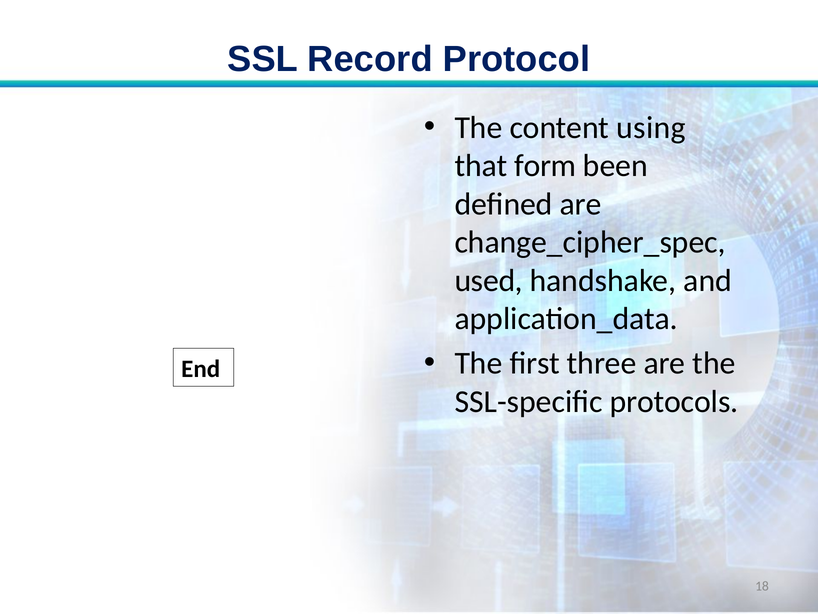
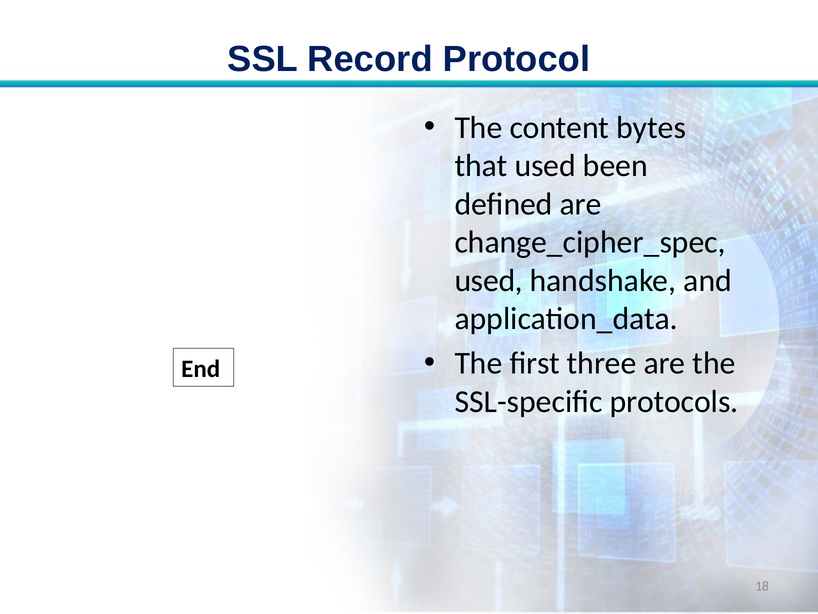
using: using -> bytes (651, 128)
that form: form -> used (545, 166)
